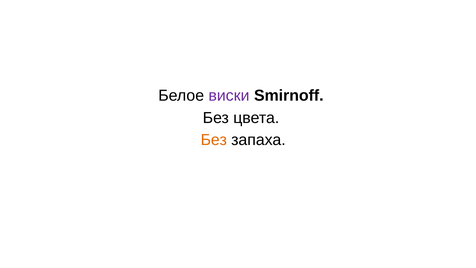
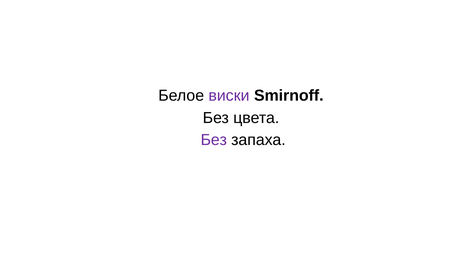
Без colour: orange -> purple (214, 140)
